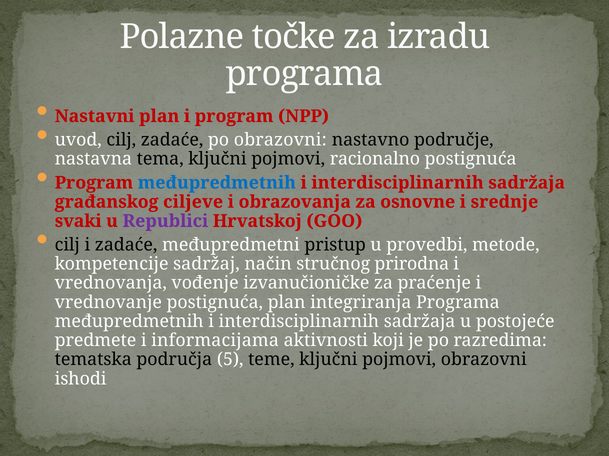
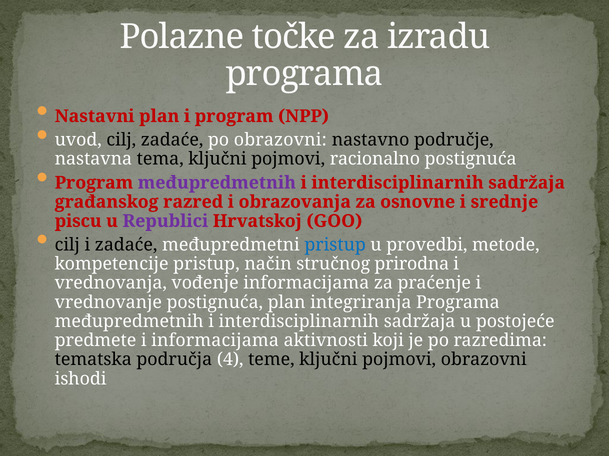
međupredmetnih colour: blue -> purple (217, 183)
ciljeve: ciljeve -> razred (193, 202)
svaki: svaki -> piscu (78, 221)
pristup colour: black -> blue (335, 245)
kompetencije sadržaj: sadržaj -> pristup (206, 264)
vođenje izvanučioničke: izvanučioničke -> informacijama (306, 284)
5: 5 -> 4 (230, 360)
